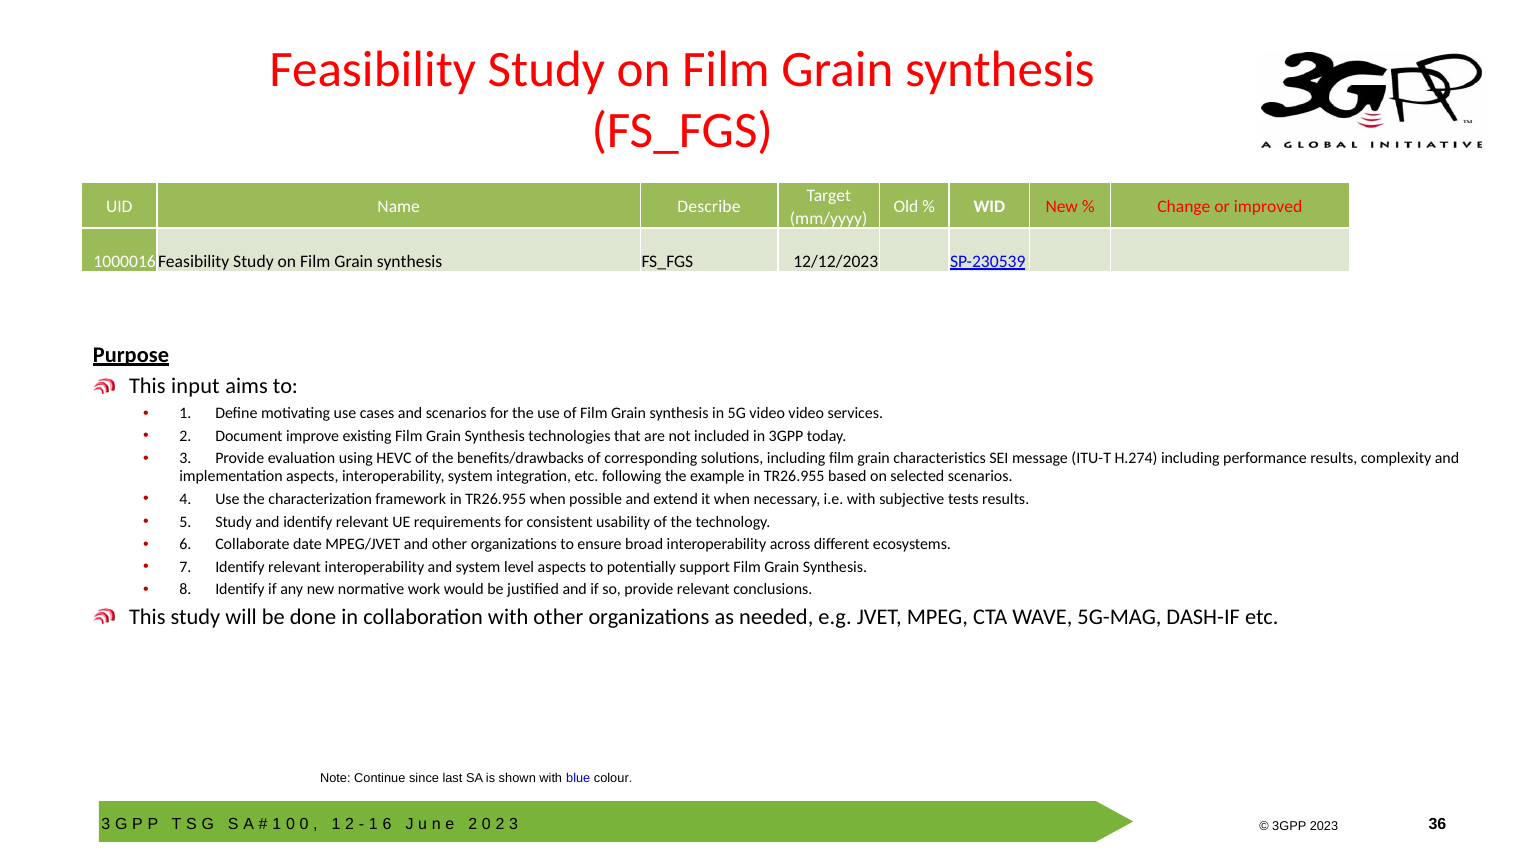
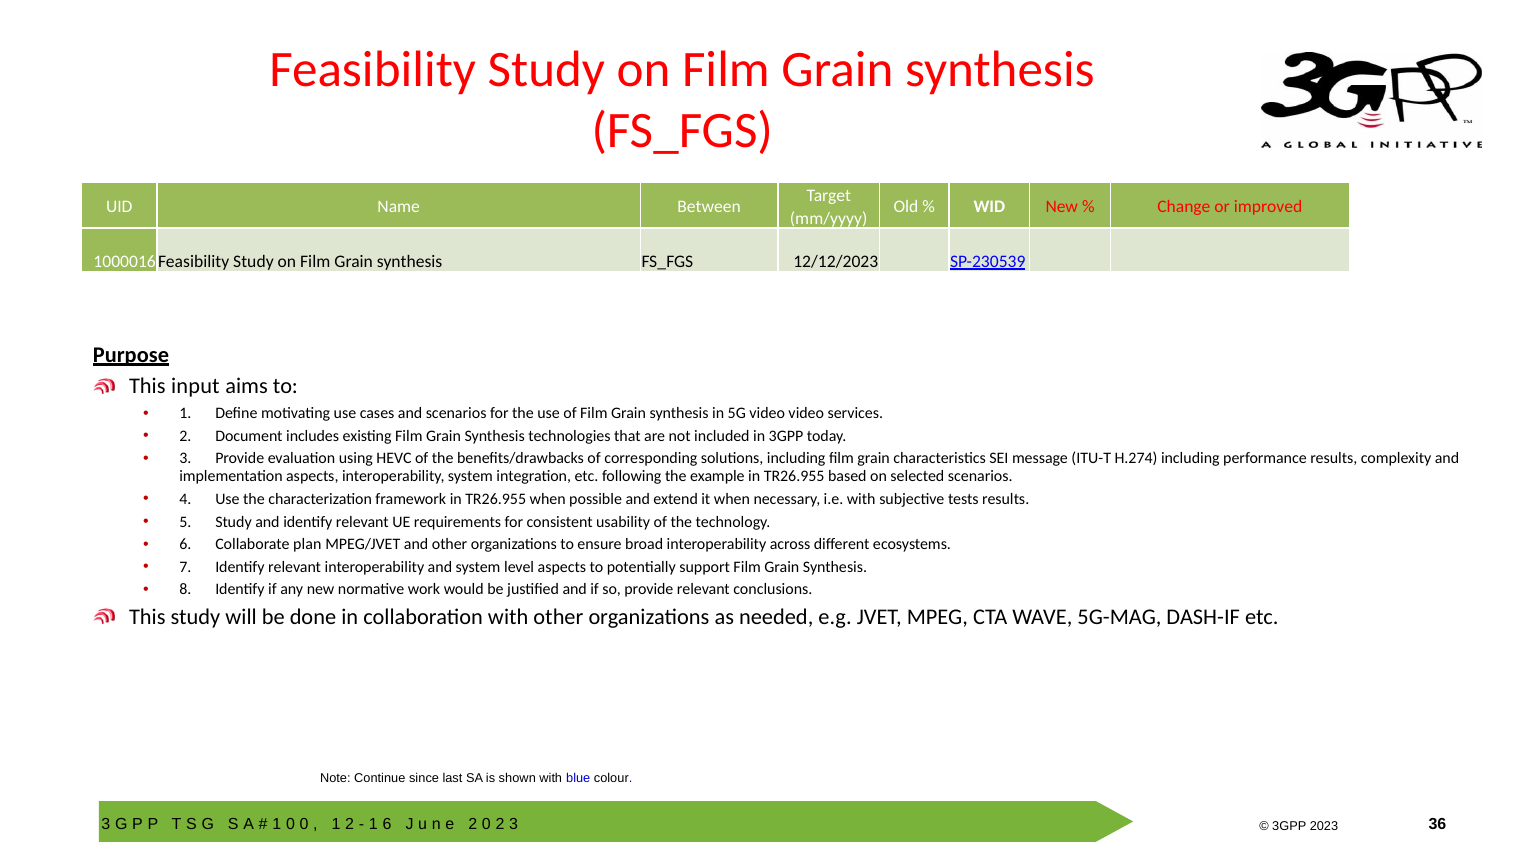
Describe: Describe -> Between (709, 206)
improve: improve -> includes (313, 436)
date: date -> plan (307, 545)
